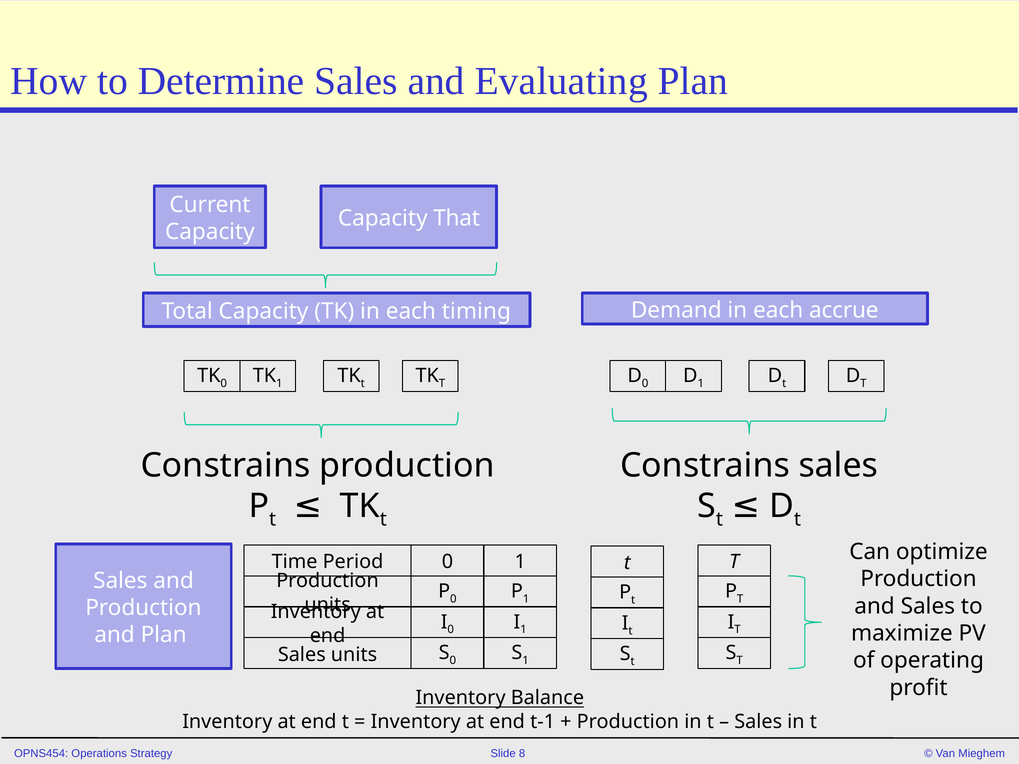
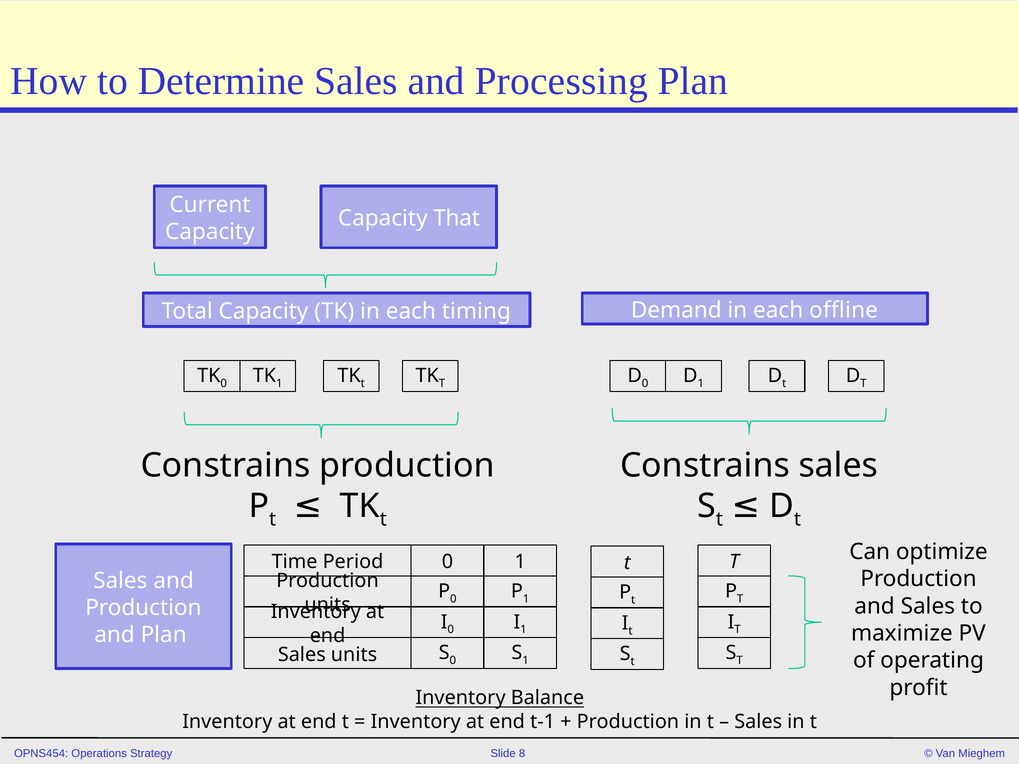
Evaluating: Evaluating -> Processing (561, 81)
accrue: accrue -> offline (844, 310)
